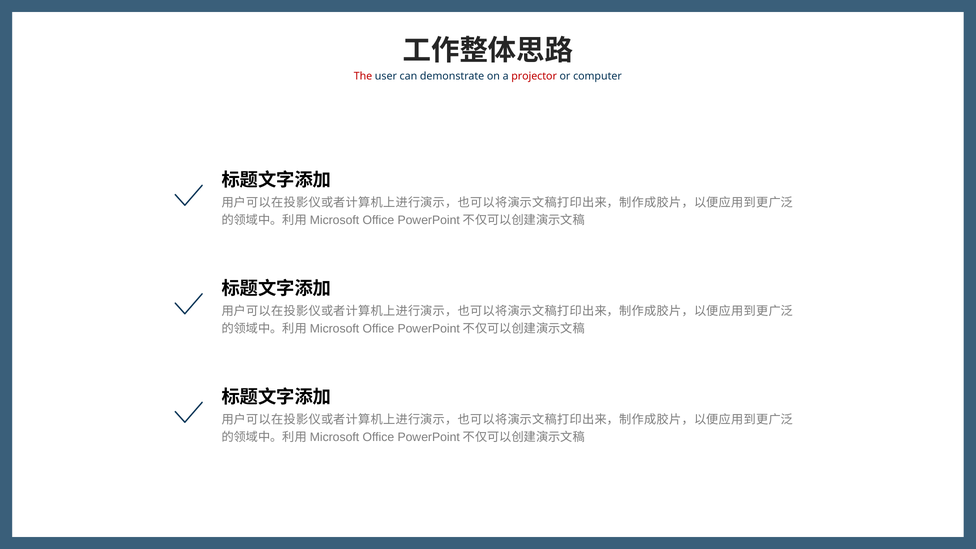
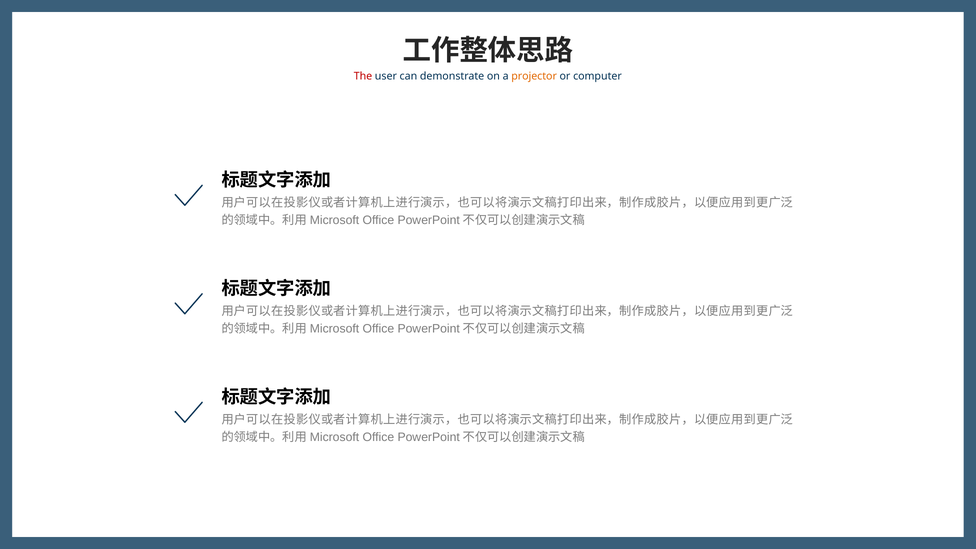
projector colour: red -> orange (534, 76)
